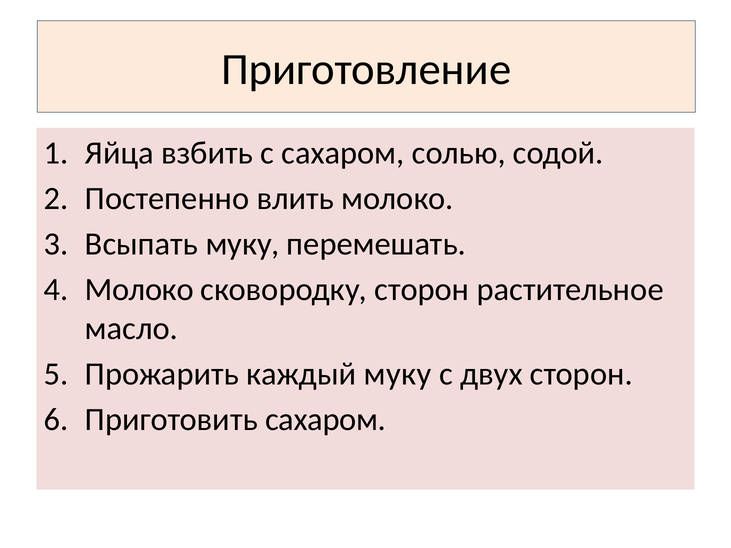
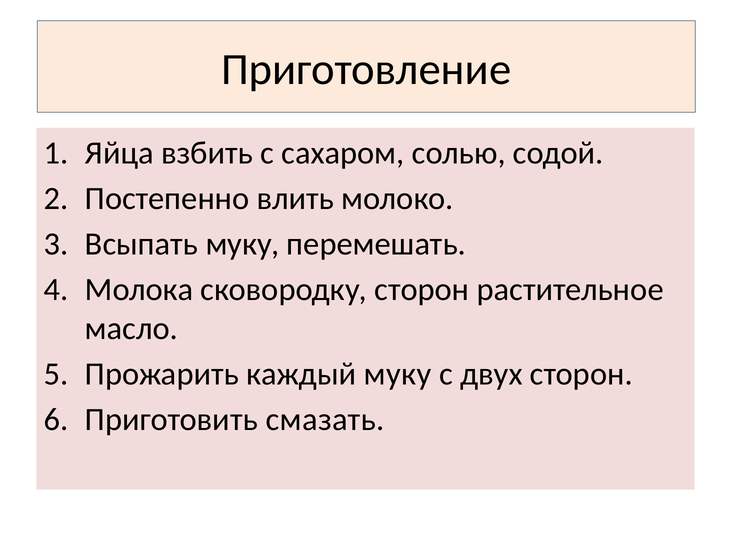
Молоко: Молоко -> Молока (139, 290)
Приготовить сахаром: сахаром -> смазать (325, 420)
